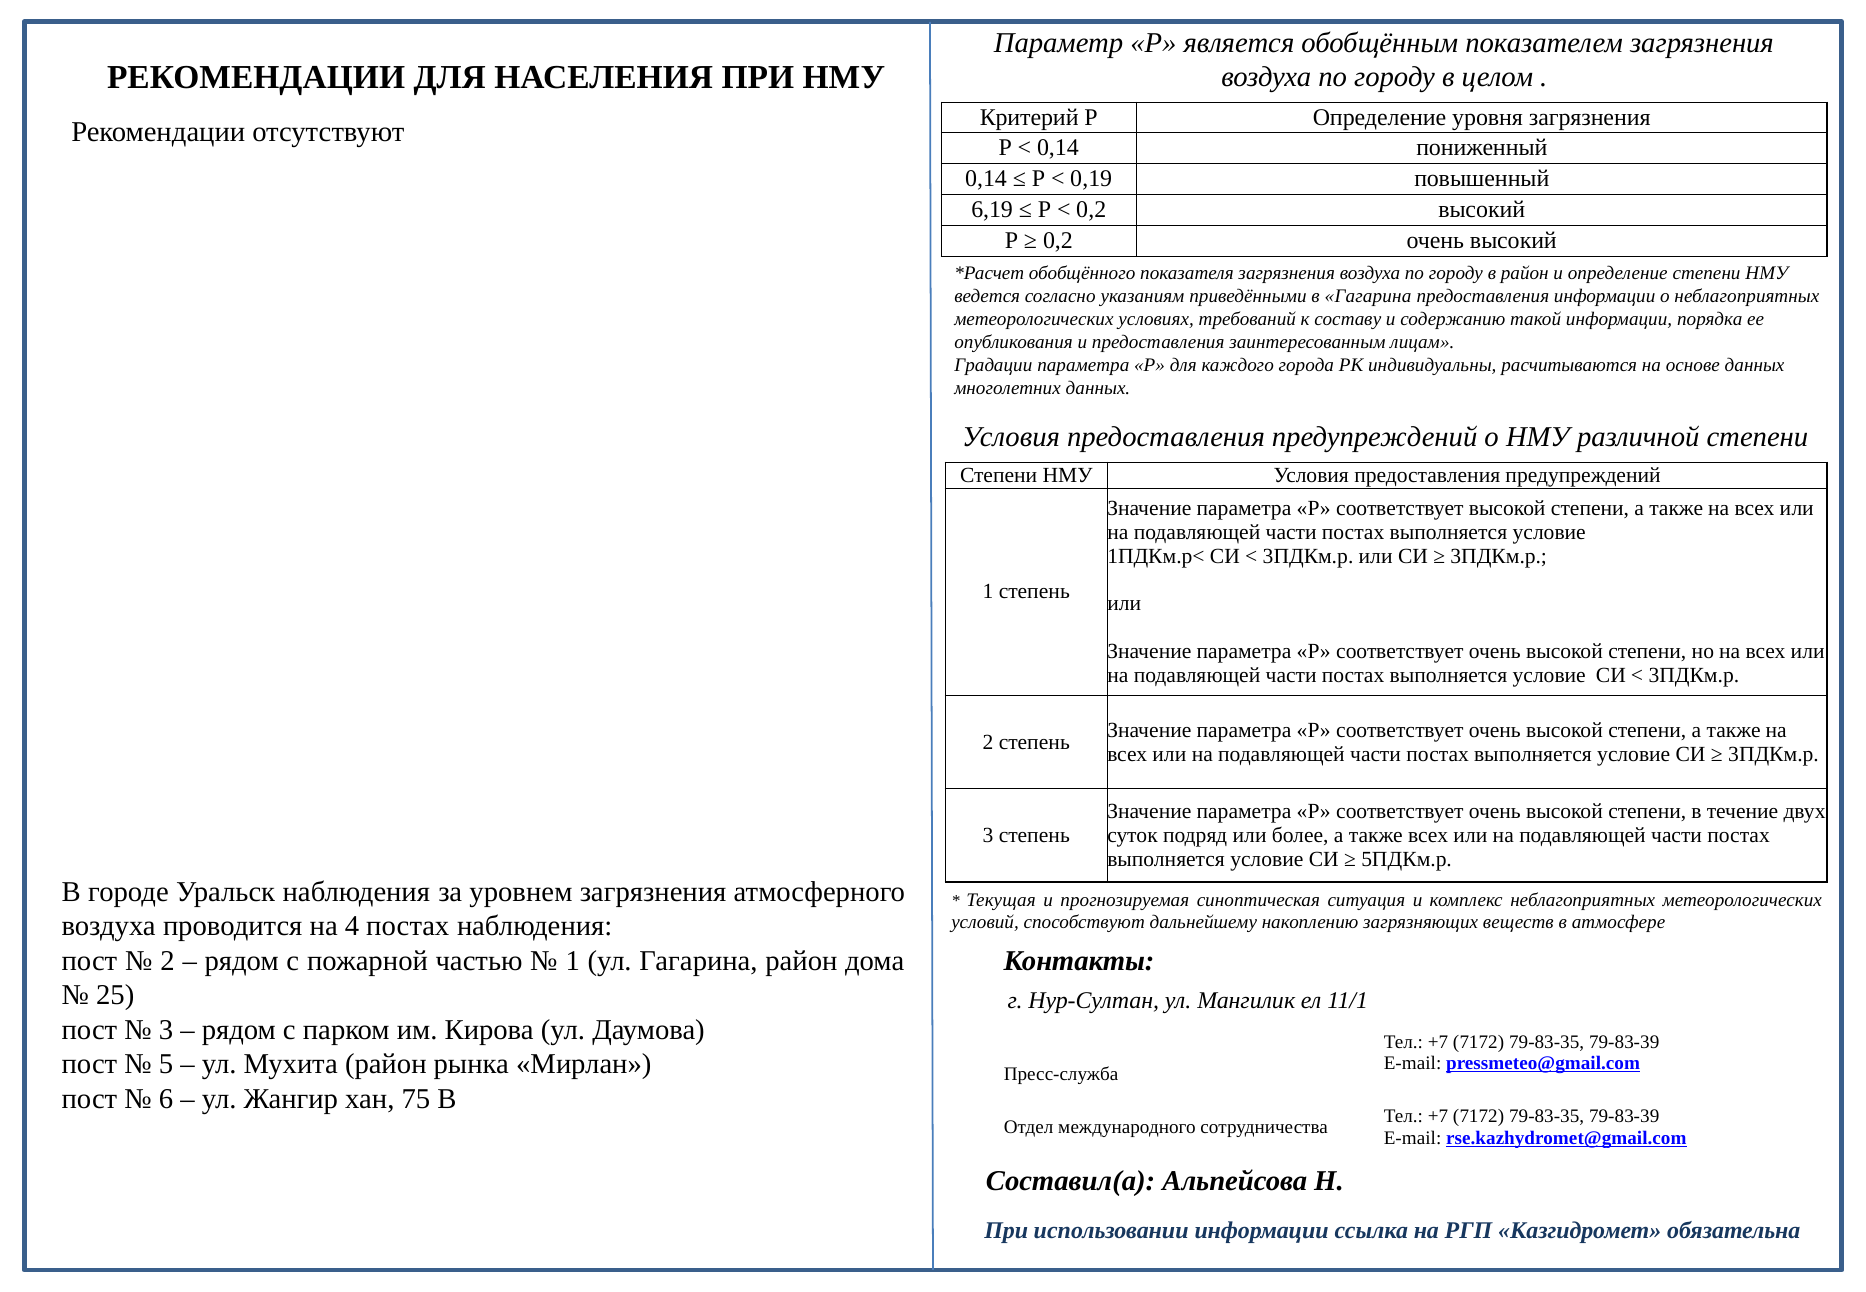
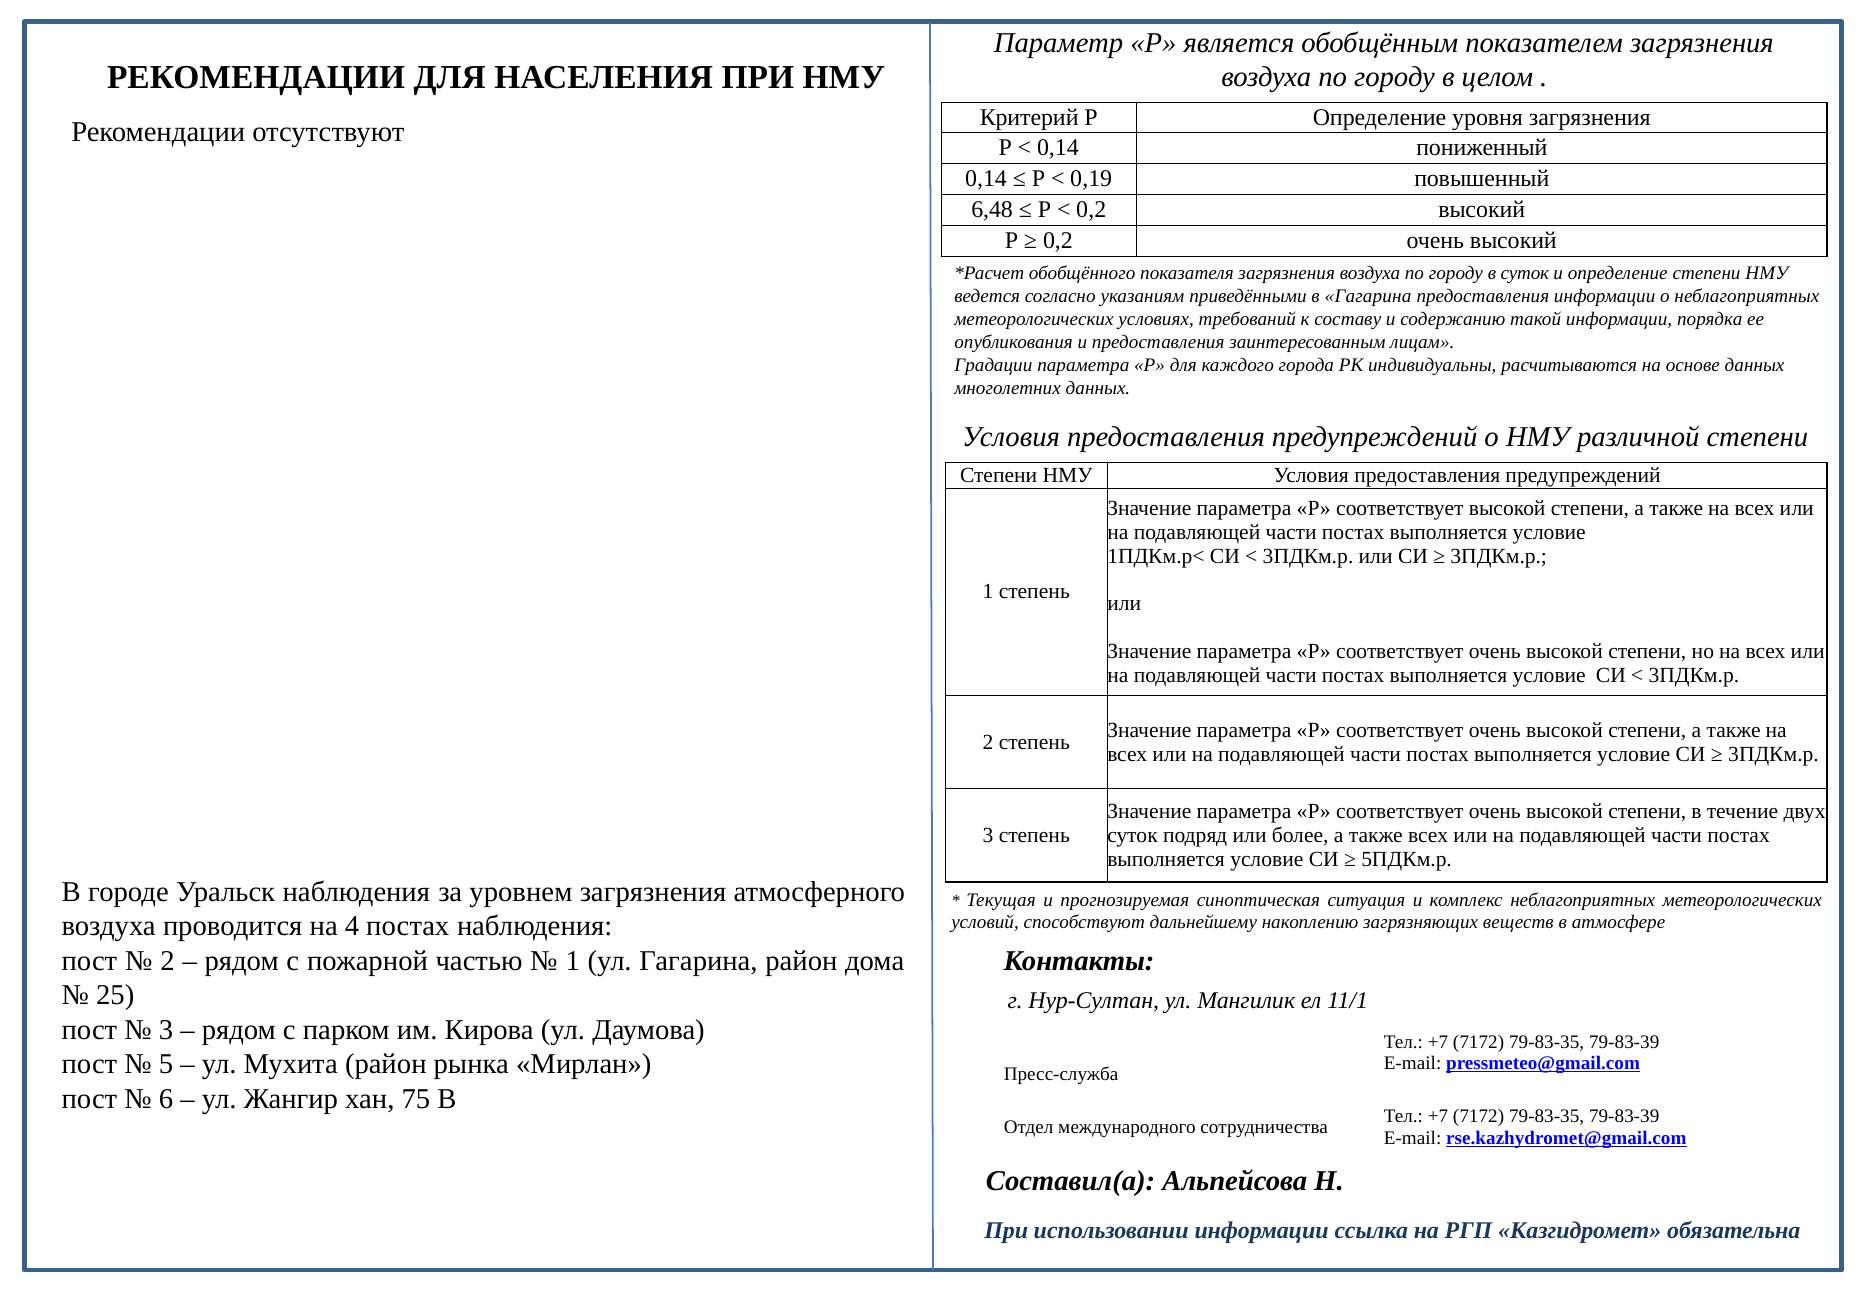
6,19: 6,19 -> 6,48 (992, 210)
в район: район -> суток (1525, 273)
